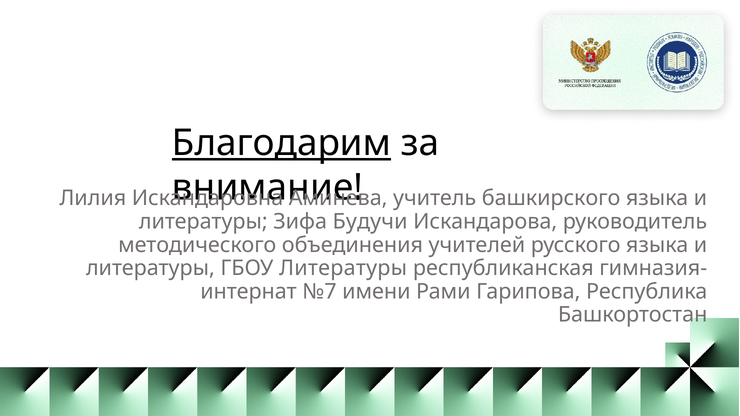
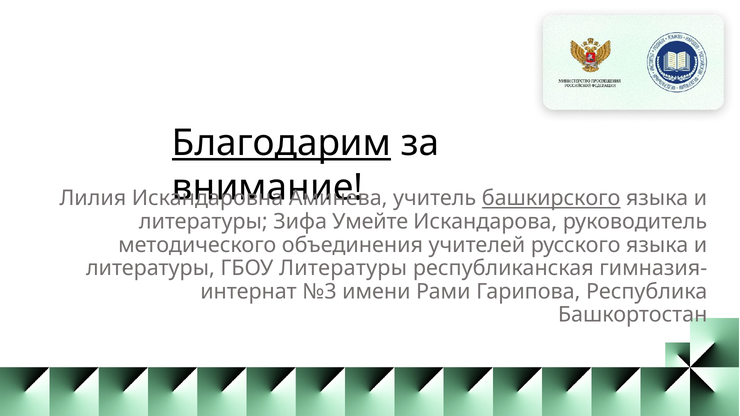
башкирского underline: none -> present (551, 198)
Будучи: Будучи -> Умейте (370, 222)
№7: №7 -> №3 (319, 292)
